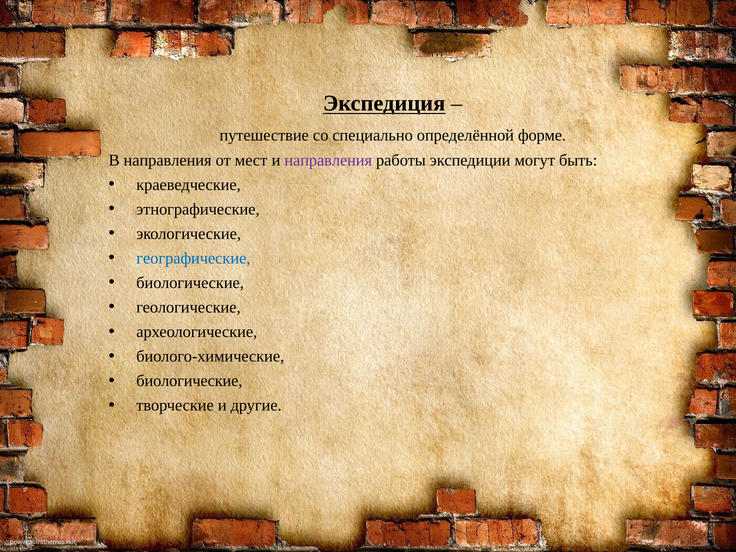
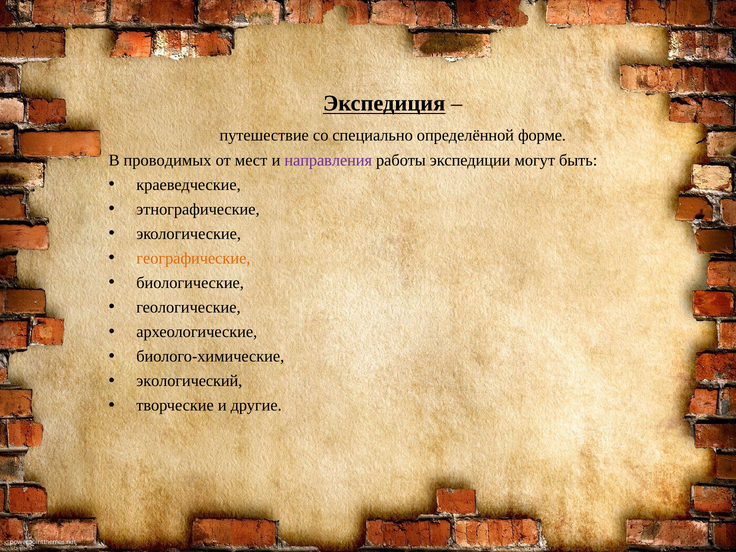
В направления: направления -> проводимых (168, 160)
географические colour: blue -> orange (193, 258)
биологические: биологические -> экологический (189, 381)
